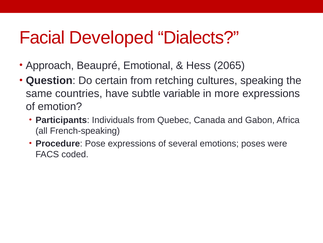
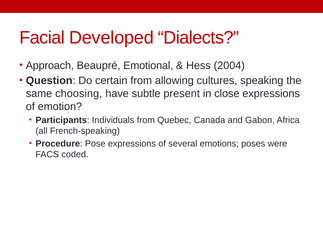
2065: 2065 -> 2004 (229, 65)
retching: retching -> allowing (174, 80)
countries: countries -> choosing (79, 93)
variable: variable -> present (182, 93)
more: more -> close (227, 93)
